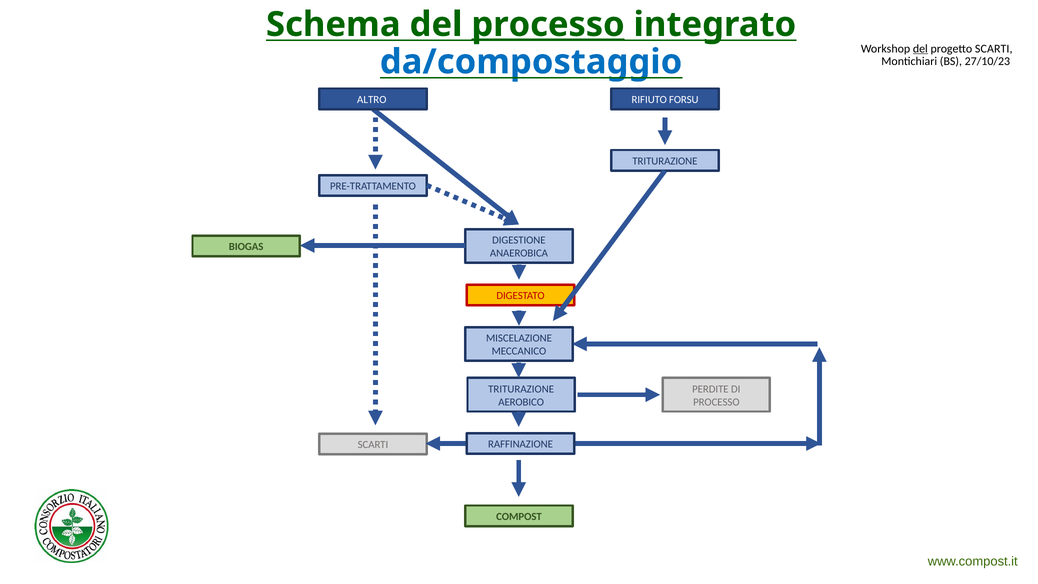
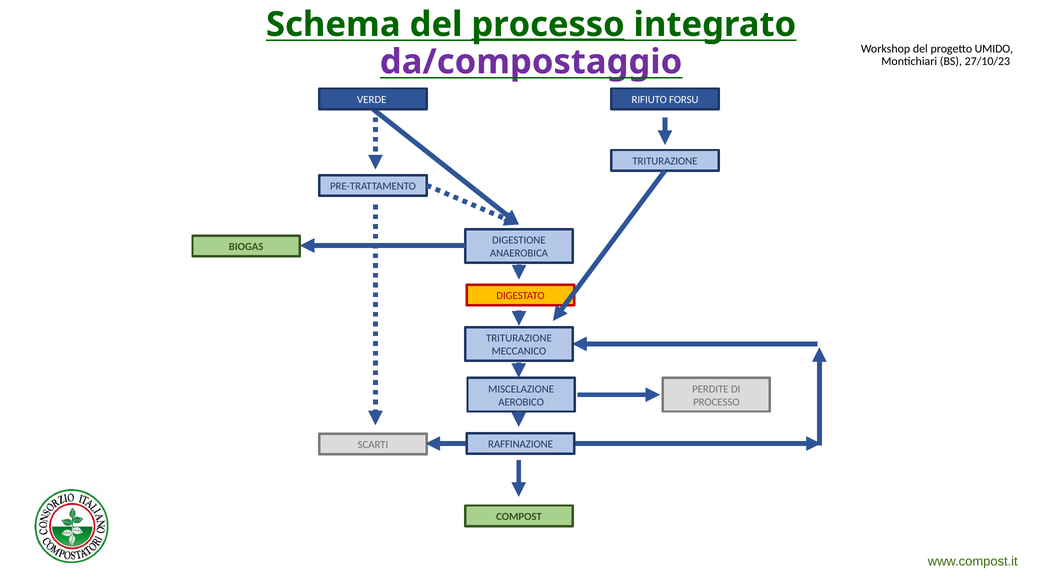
del underline: present -> none (920, 49)
progetto SCARTI: SCARTI -> UMIDO (994, 49)
da/compostaggio colour: blue -> purple (531, 62)
ALTRO: ALTRO -> VERDE (372, 100)
MISCELAZIONE: MISCELAZIONE -> TRITURAZIONE (519, 338)
TRITURAZIONE: TRITURAZIONE -> MISCELAZIONE (521, 389)
